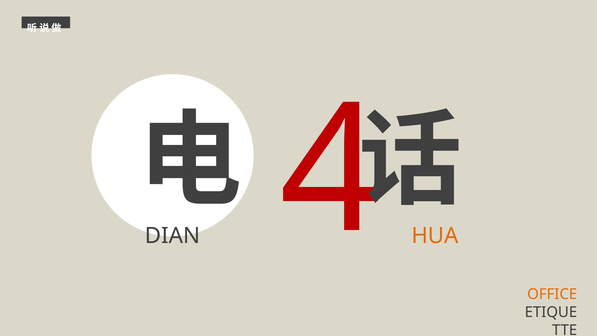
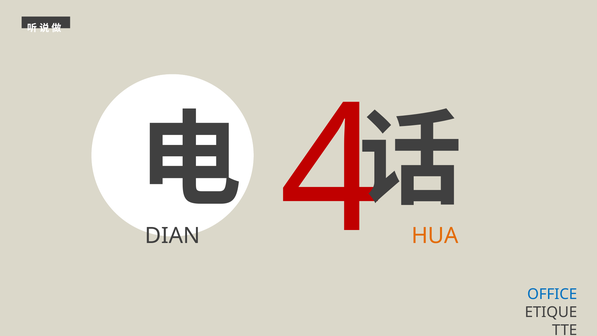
OFFICE colour: orange -> blue (552, 294)
